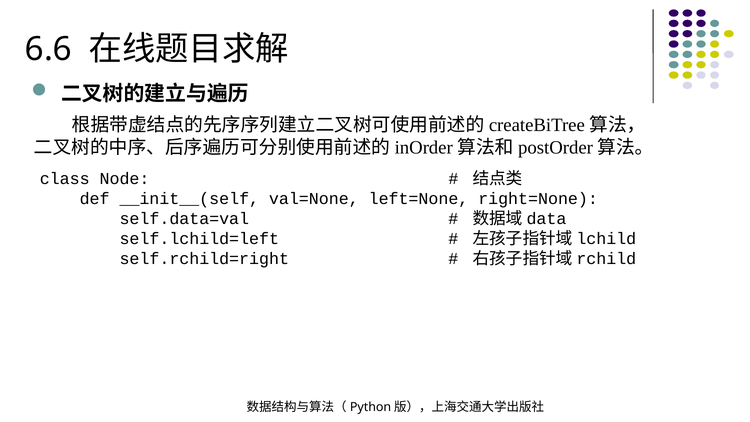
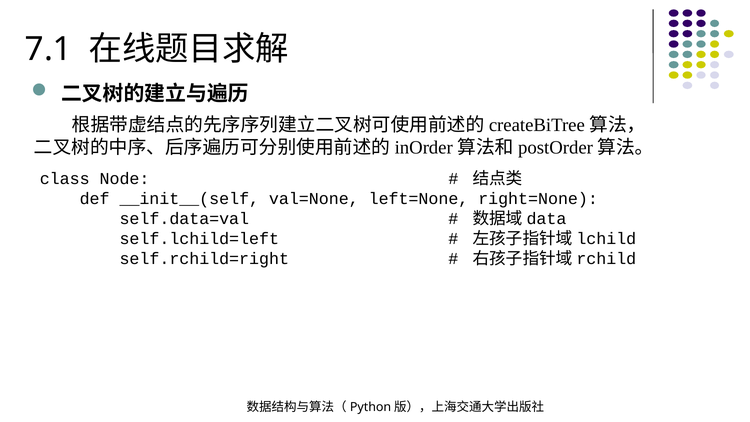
6.6: 6.6 -> 7.1 (48, 49)
